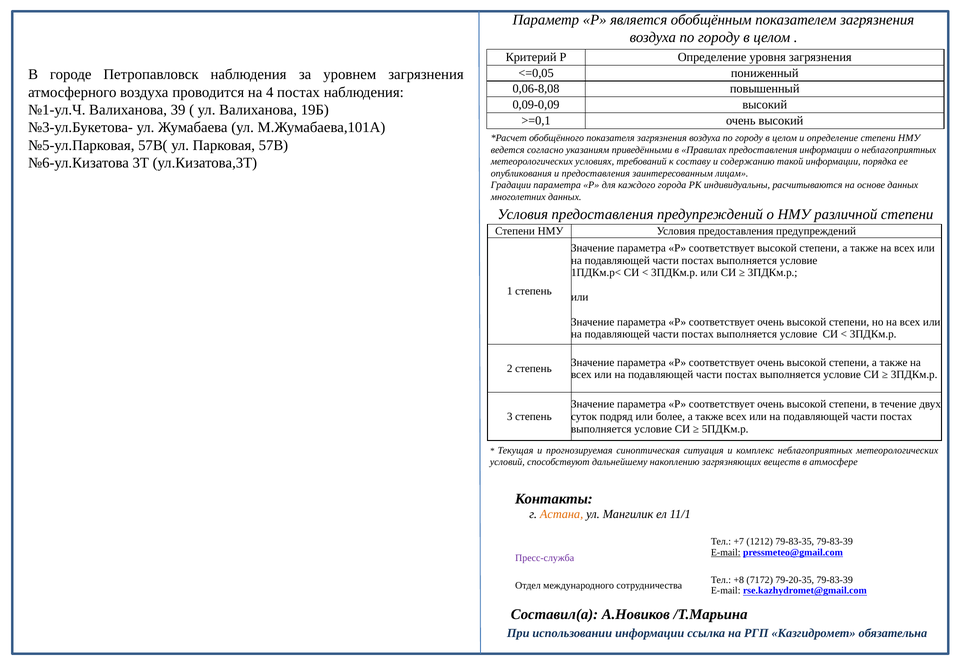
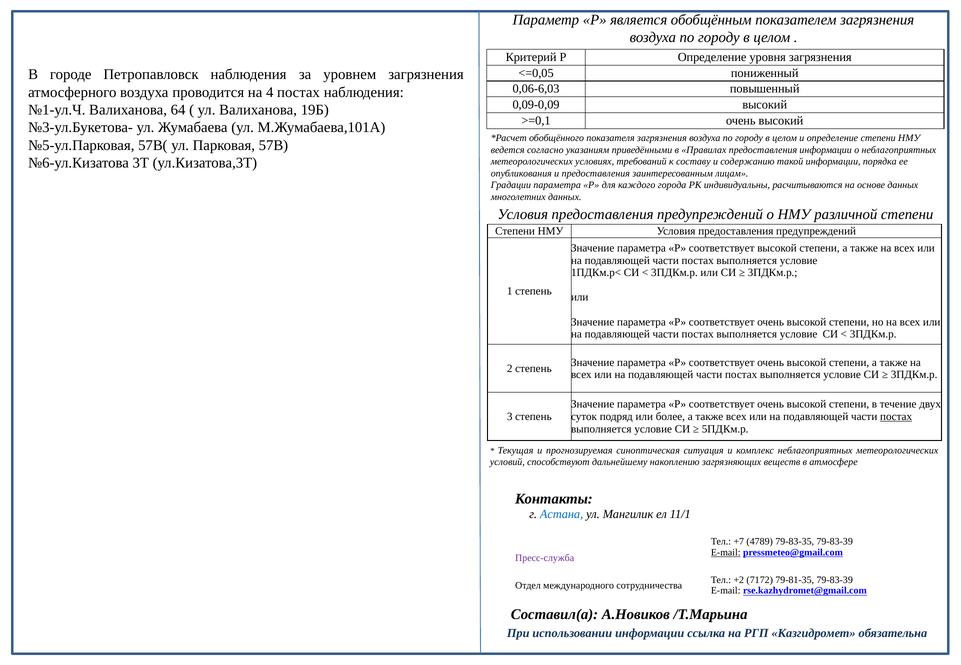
0,06-8,08: 0,06-8,08 -> 0,06-6,03 (536, 89)
39: 39 -> 64 (178, 110)
постах underline: none -> present (896, 417)
Астана colour: orange -> blue (562, 514)
1212: 1212 -> 4789 (760, 542)
+8: +8 -> +2 (739, 580)
79-20-35: 79-20-35 -> 79-81-35 (795, 580)
